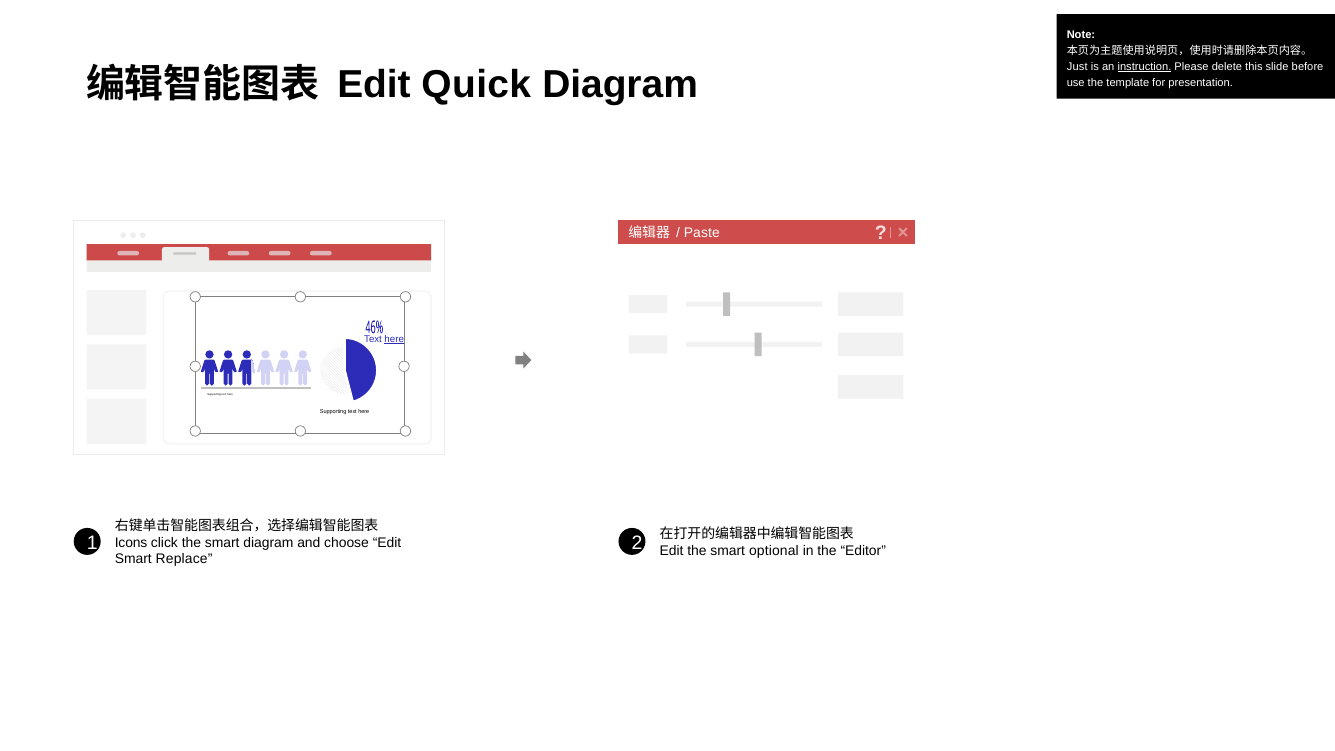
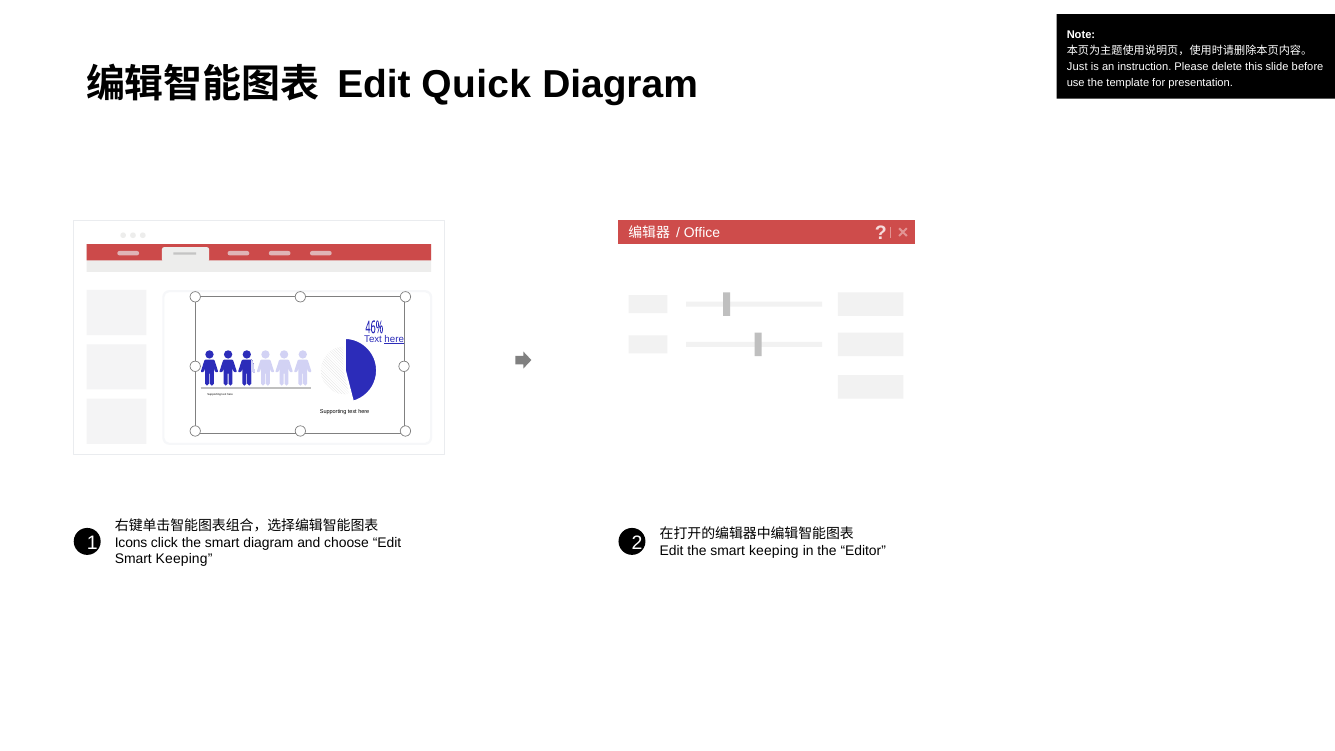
instruction underline: present -> none (1144, 66)
Paste: Paste -> Office (702, 233)
the smart optional: optional -> keeping (774, 551)
Replace: Replace -> Keeping (184, 559)
